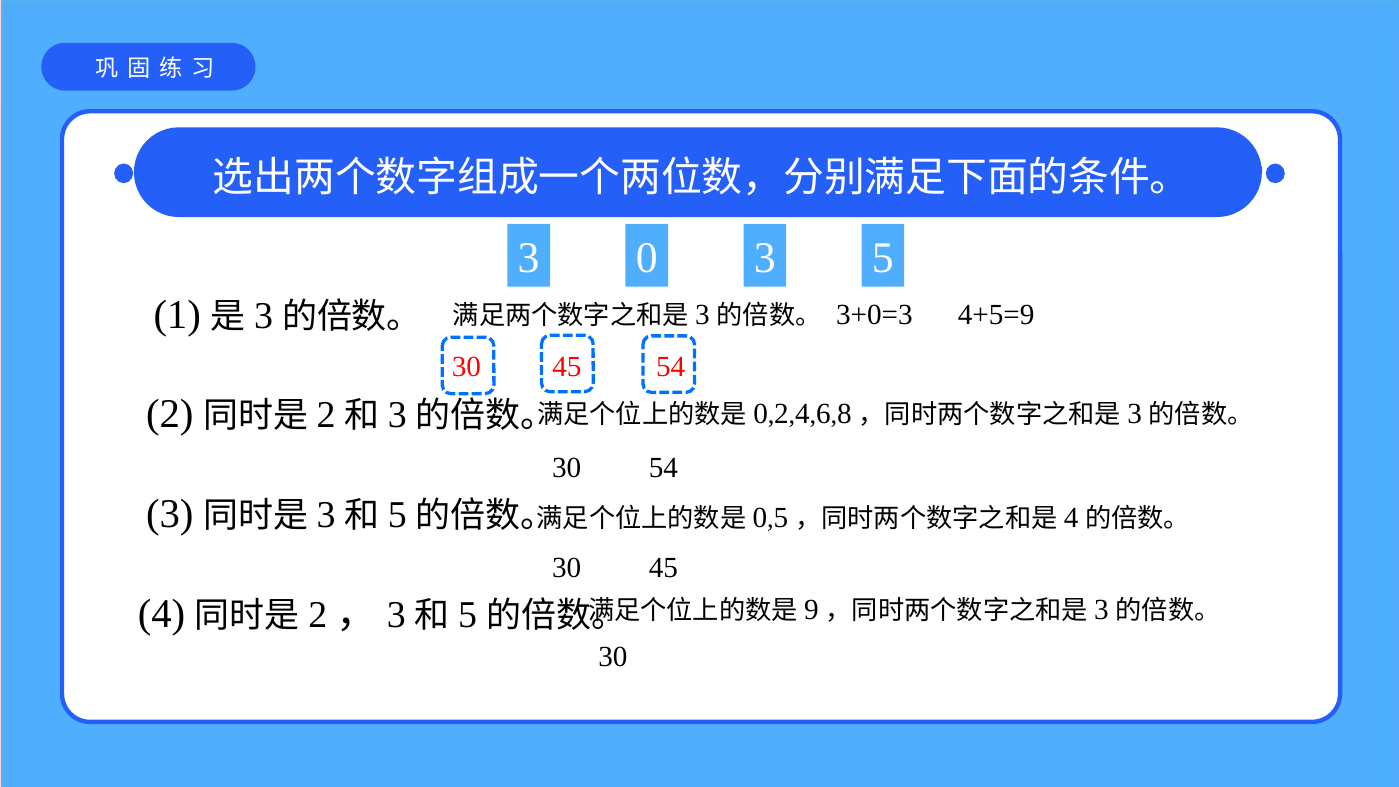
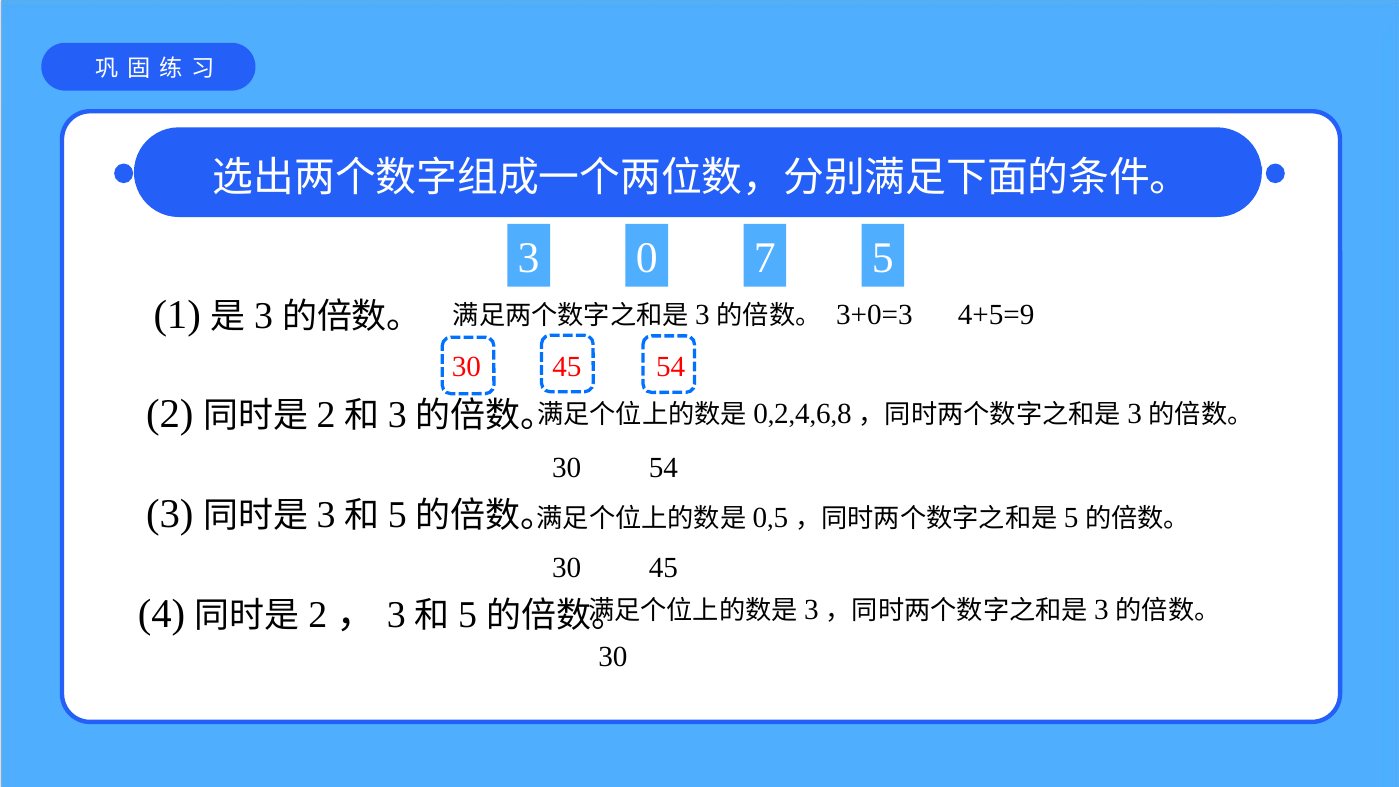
0 3: 3 -> 7 (765, 258)
4: 4 -> 5 (1071, 518)
9: 9 -> 3 (811, 610)
